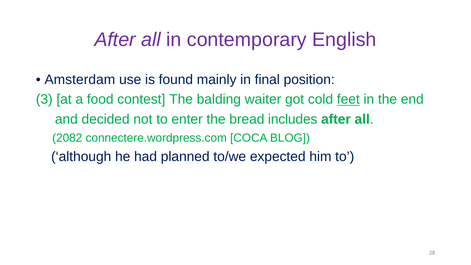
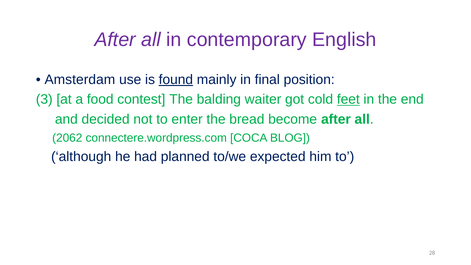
found underline: none -> present (176, 80)
includes: includes -> become (293, 119)
2082: 2082 -> 2062 (67, 138)
